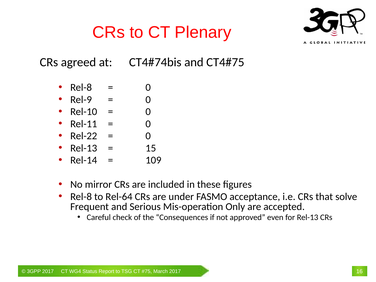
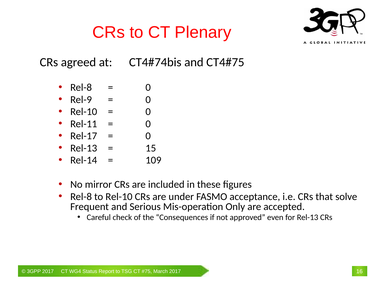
Rel-22: Rel-22 -> Rel-17 (84, 136)
to Rel-64: Rel-64 -> Rel-10 (119, 197)
